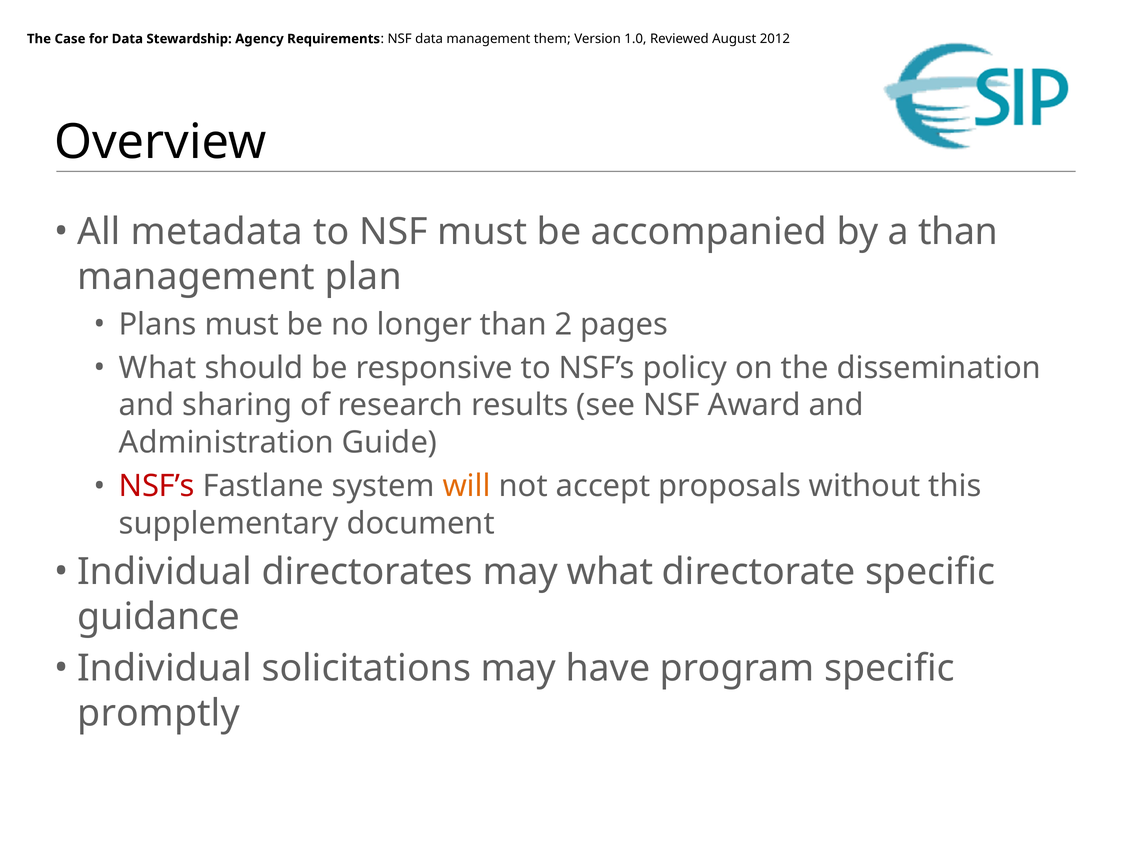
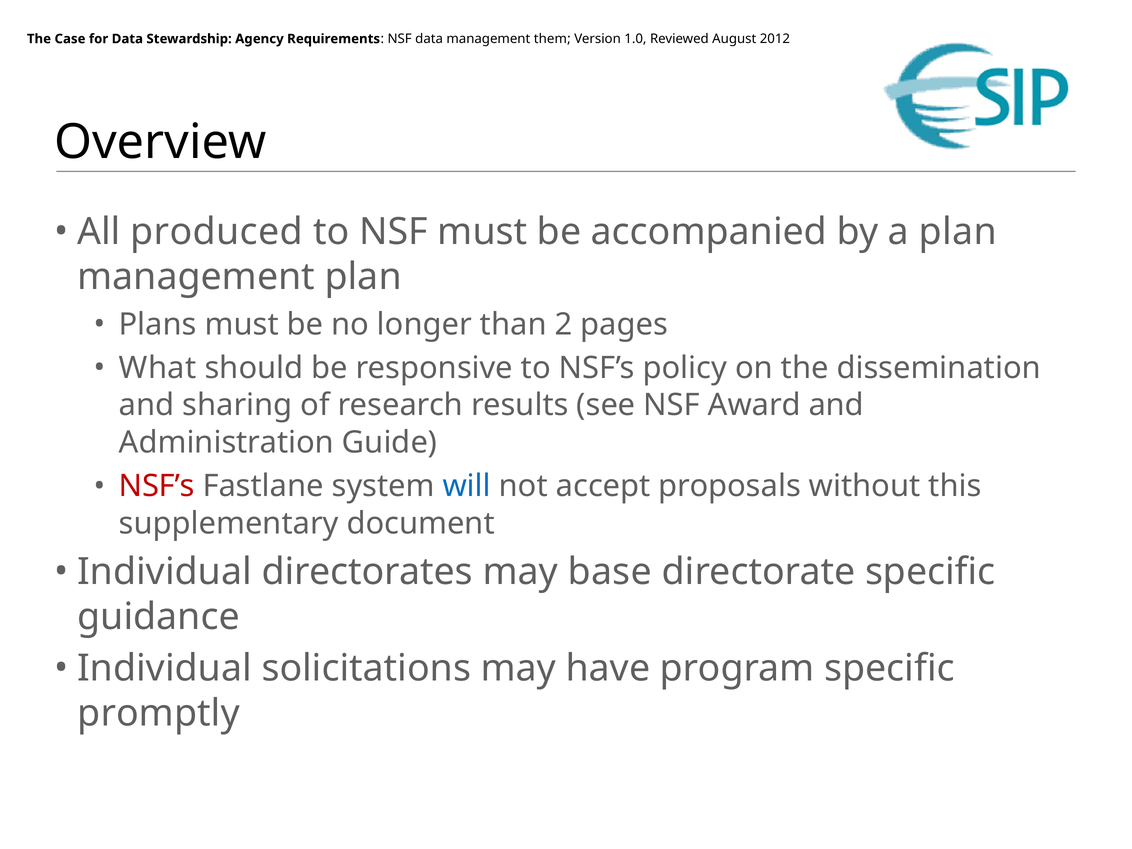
metadata: metadata -> produced (217, 232)
a than: than -> plan (958, 232)
will colour: orange -> blue (467, 486)
may what: what -> base (610, 572)
